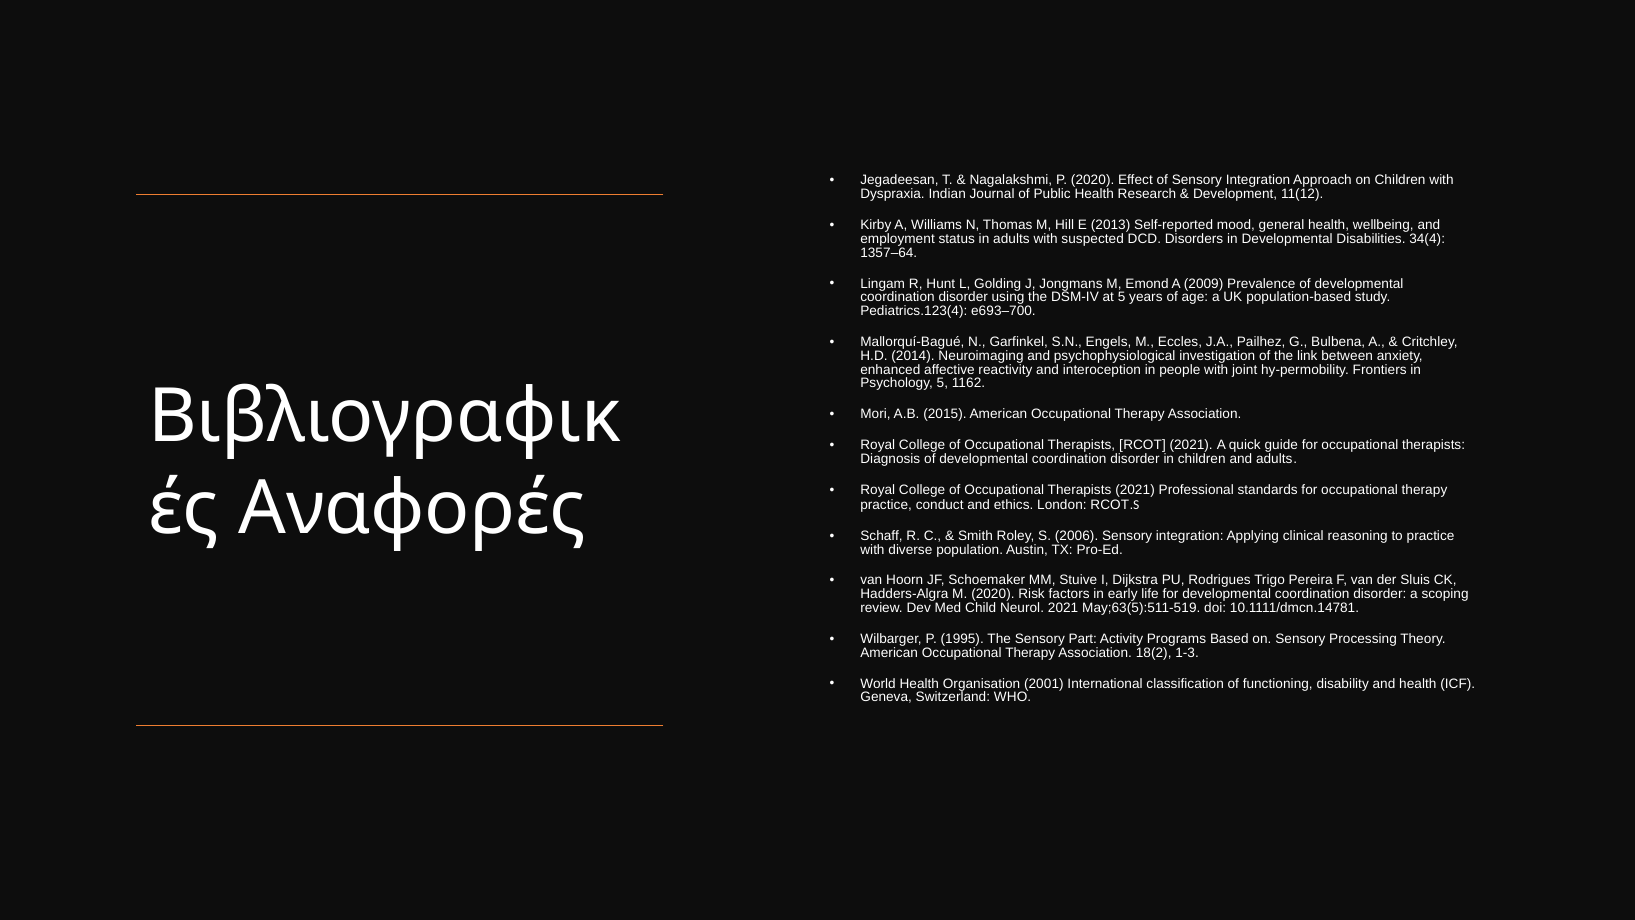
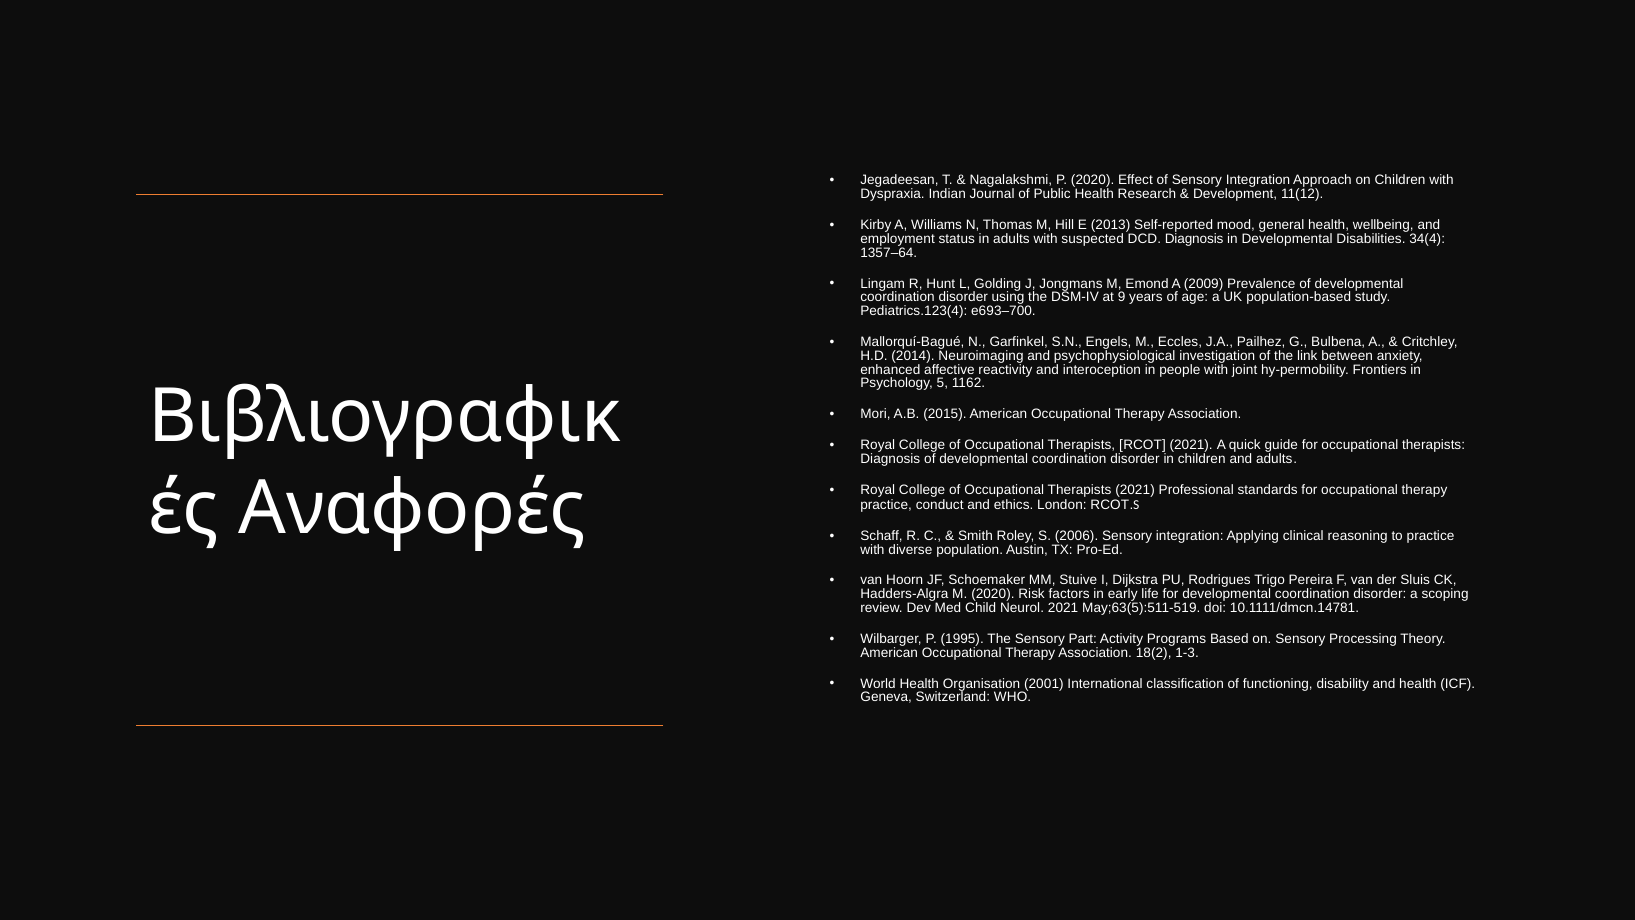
DCD Disorders: Disorders -> Diagnosis (1194, 239)
at 5: 5 -> 9 (1122, 297)
